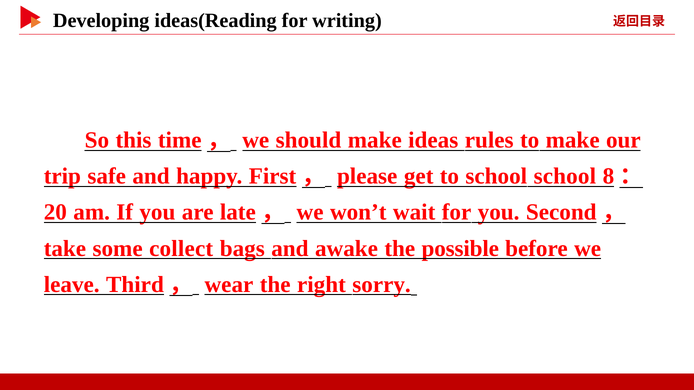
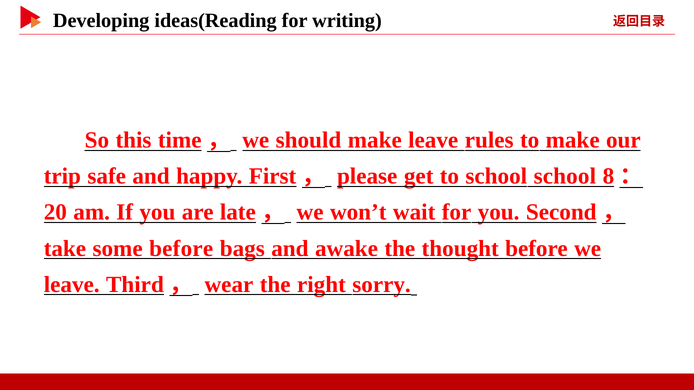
make ideas: ideas -> leave (433, 140)
some collect: collect -> before (181, 249)
possible: possible -> thought (460, 249)
